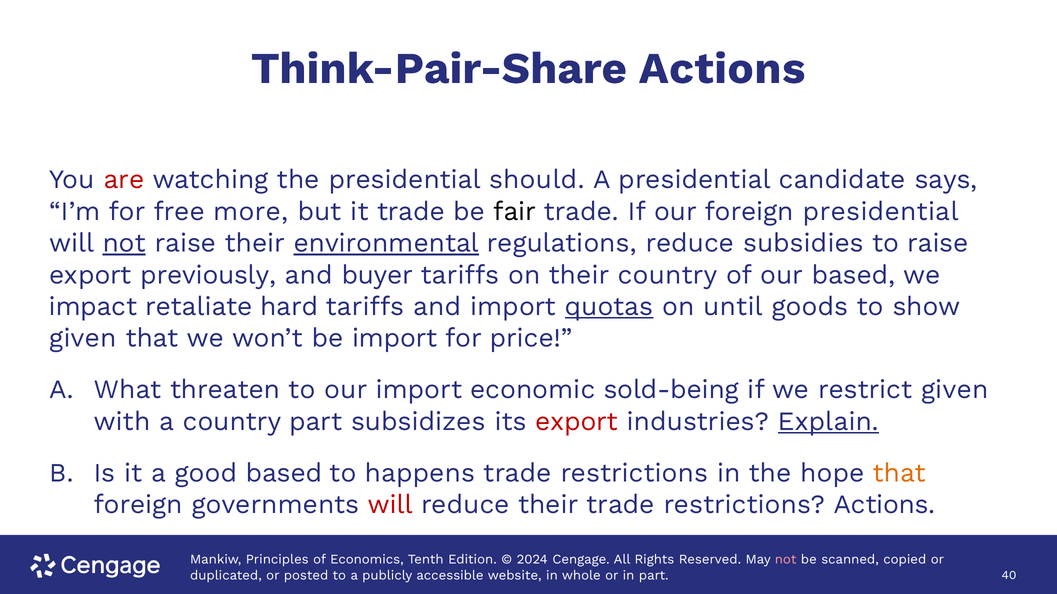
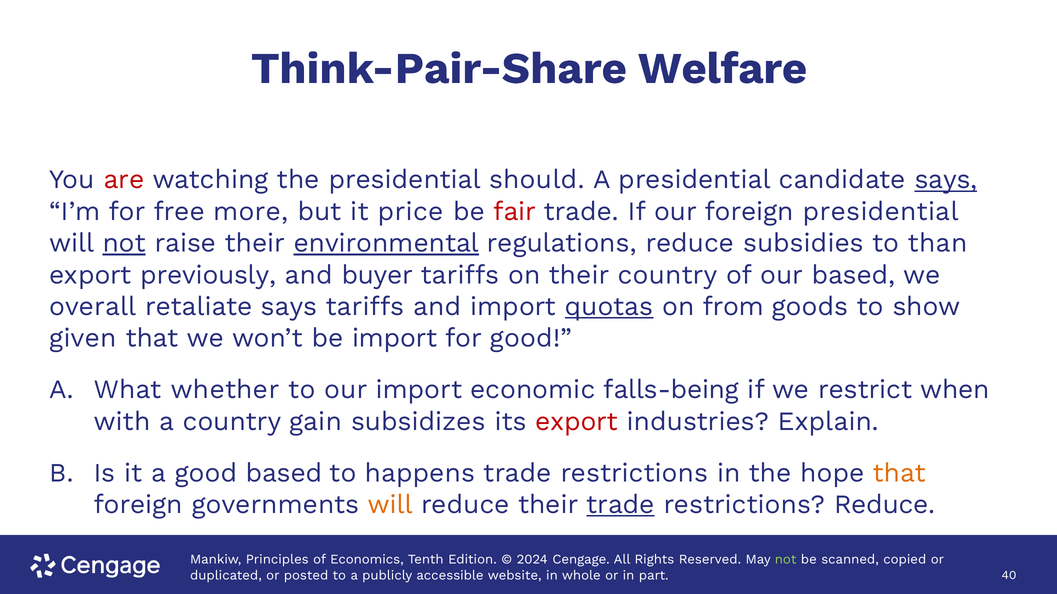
Think-Pair-Share Actions: Actions -> Welfare (723, 69)
says underline: none -> present (946, 180)
it trade: trade -> price (411, 212)
fair colour: black -> red (515, 212)
to raise: raise -> than (938, 243)
impact: impact -> overall (93, 307)
retaliate hard: hard -> says (289, 307)
until: until -> from (733, 307)
for price: price -> good (531, 338)
threaten: threaten -> whether (225, 390)
sold-being: sold-being -> falls-being (671, 390)
restrict given: given -> when (955, 390)
country part: part -> gain (315, 422)
Explain underline: present -> none (828, 422)
will colour: red -> orange (390, 505)
trade underline: none -> present (621, 505)
restrictions Actions: Actions -> Reduce (885, 505)
not colour: pink -> light green (786, 560)
